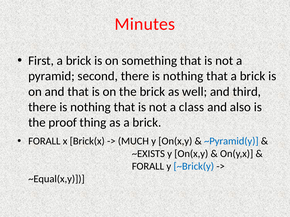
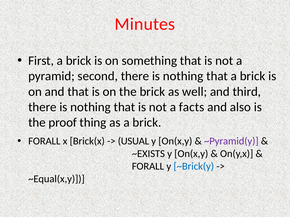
class: class -> facts (192, 107)
MUCH: MUCH -> USUAL (133, 141)
~Pyramid(y colour: blue -> purple (231, 141)
